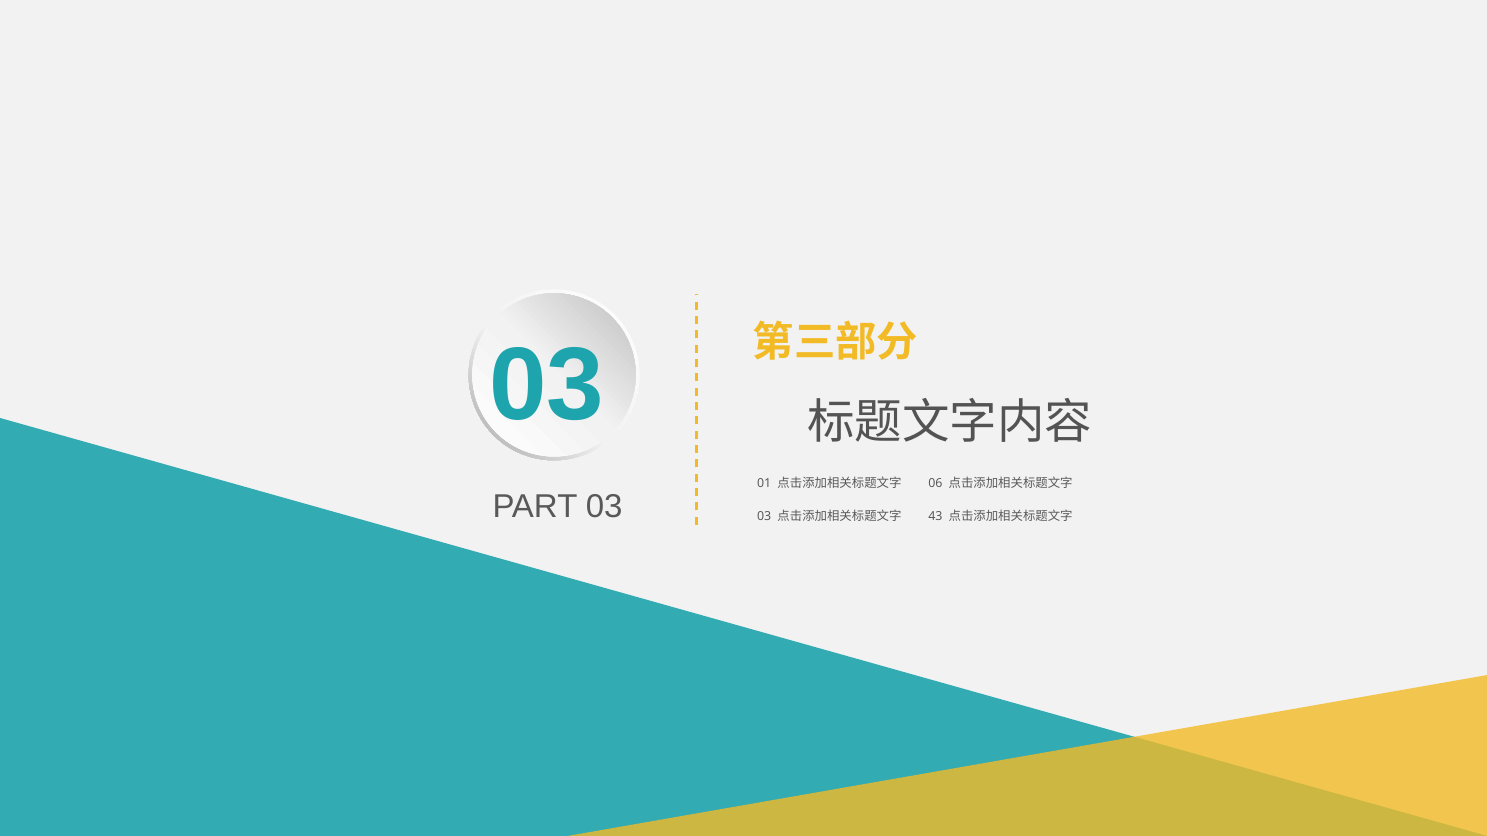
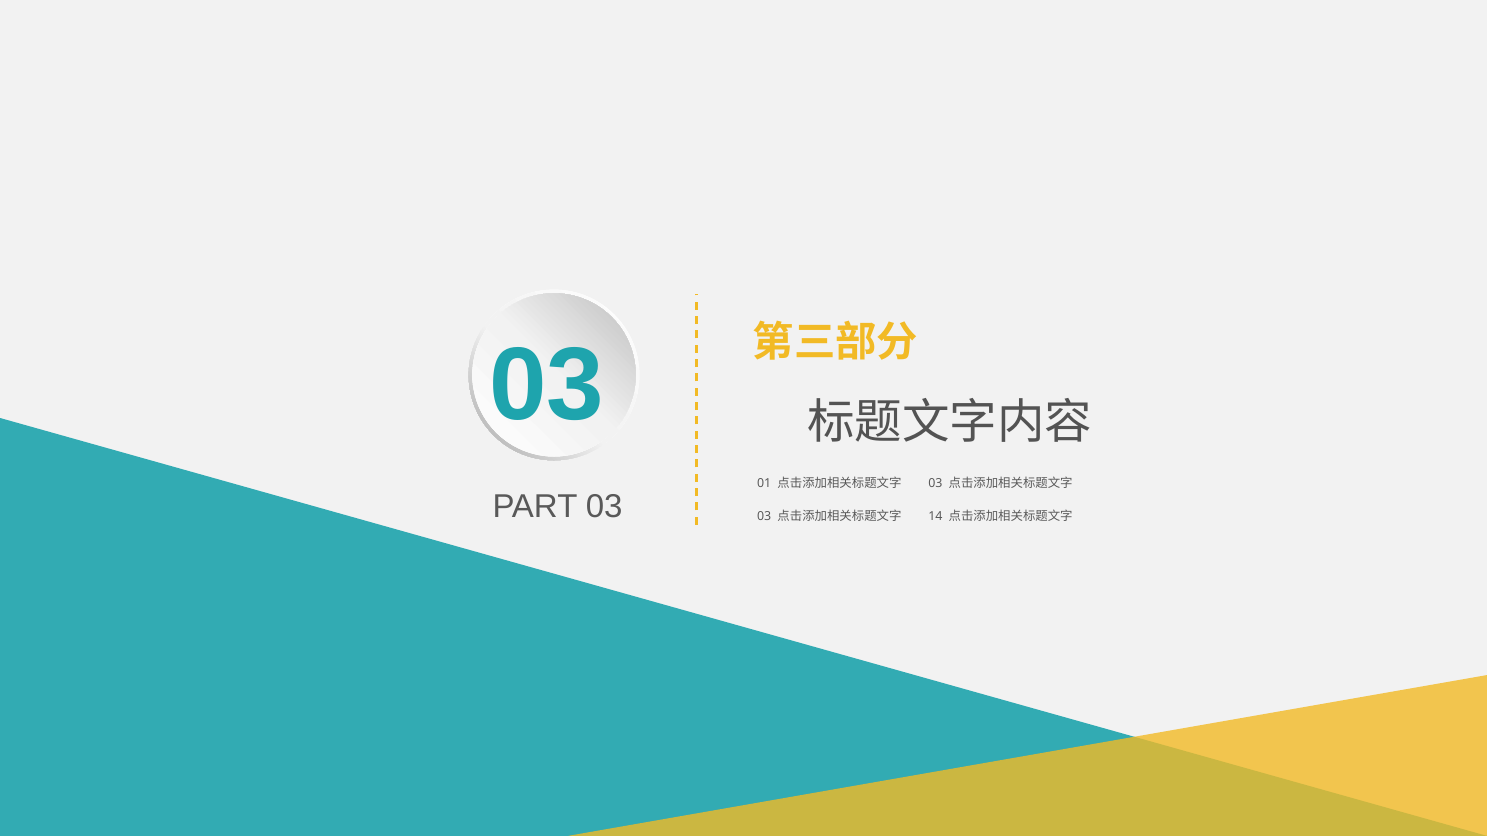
06: 06 -> 03 (935, 483)
43: 43 -> 14 (935, 517)
